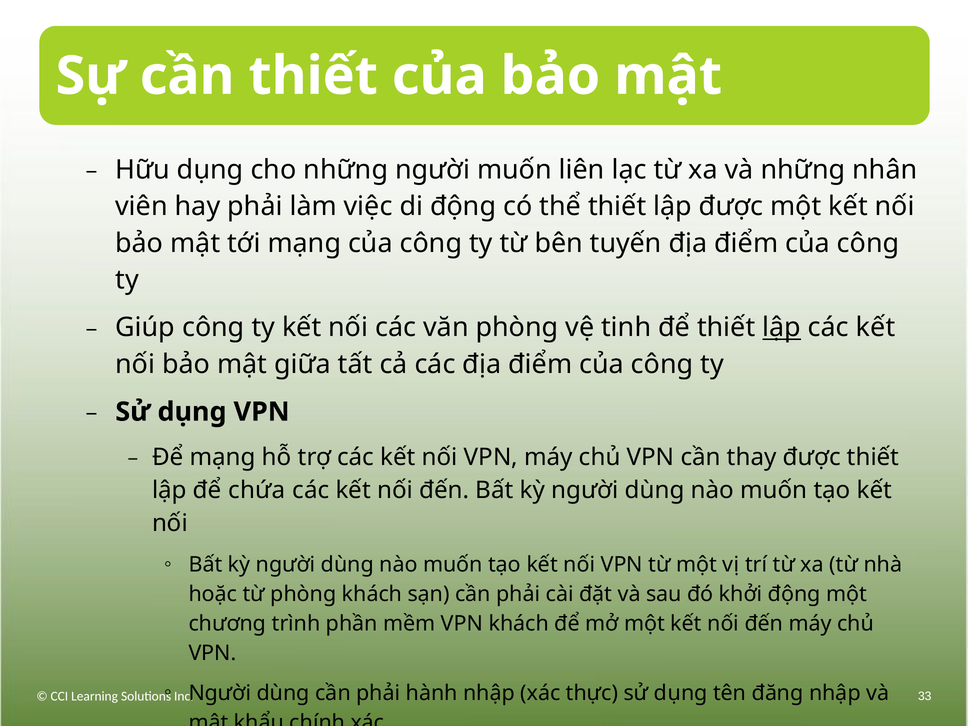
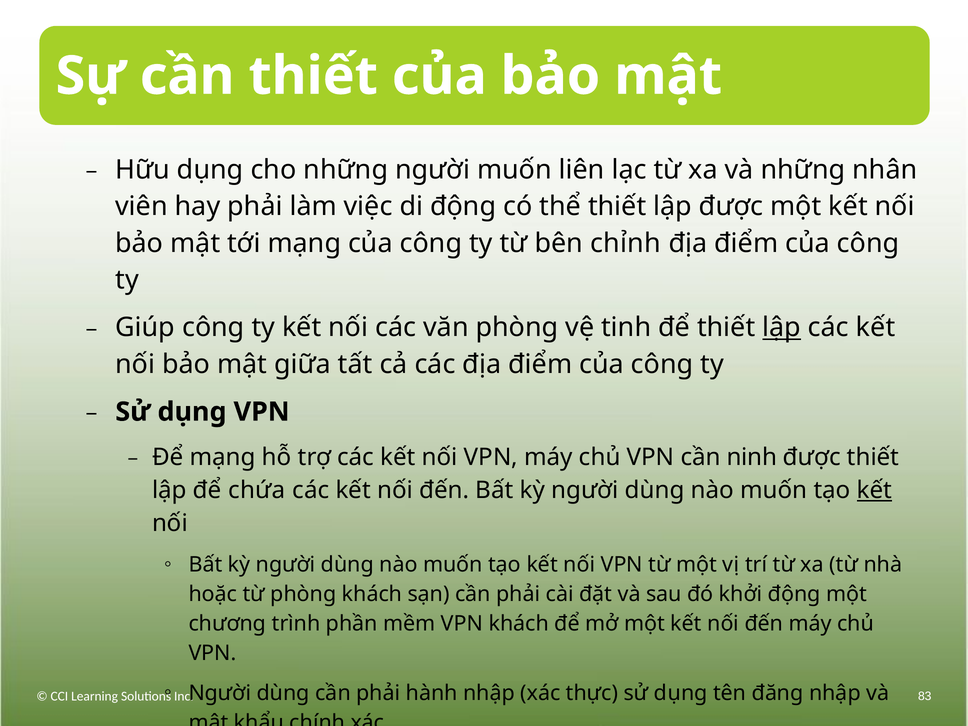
tuyến: tuyến -> chỉnh (626, 243)
thay: thay -> ninh (752, 457)
kết underline: none -> present (874, 490)
33: 33 -> 83 (925, 696)
